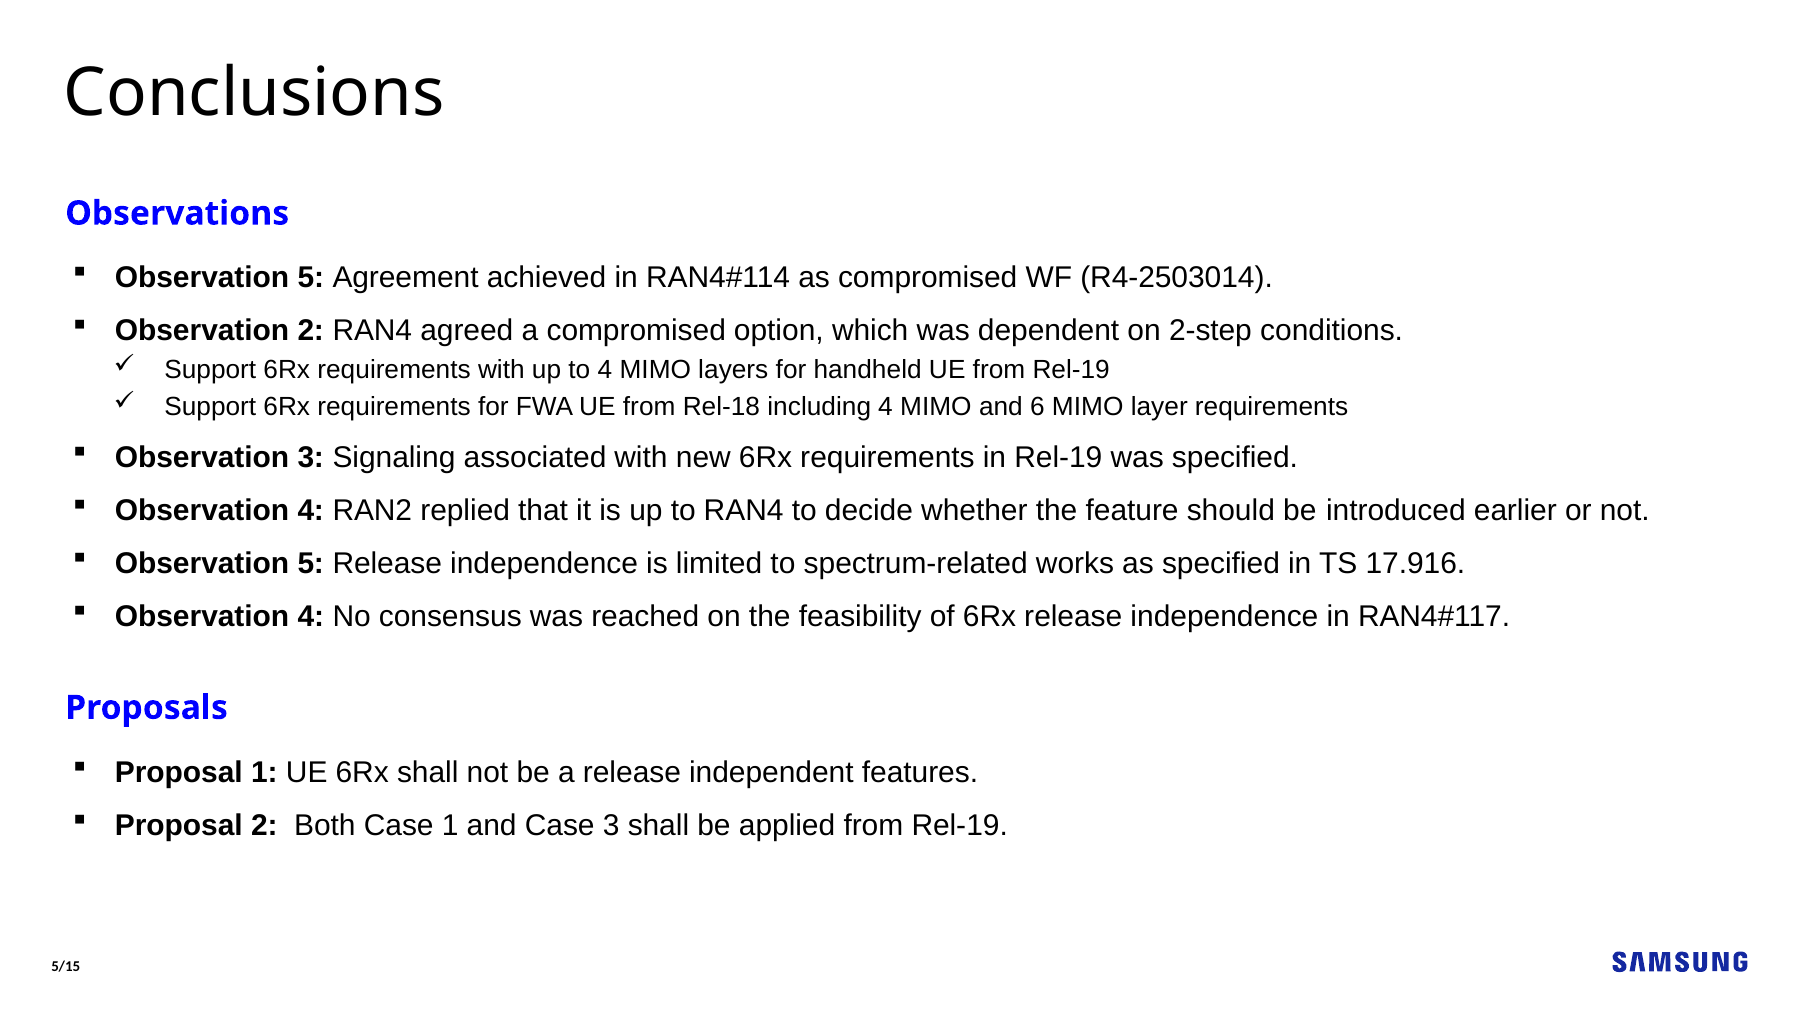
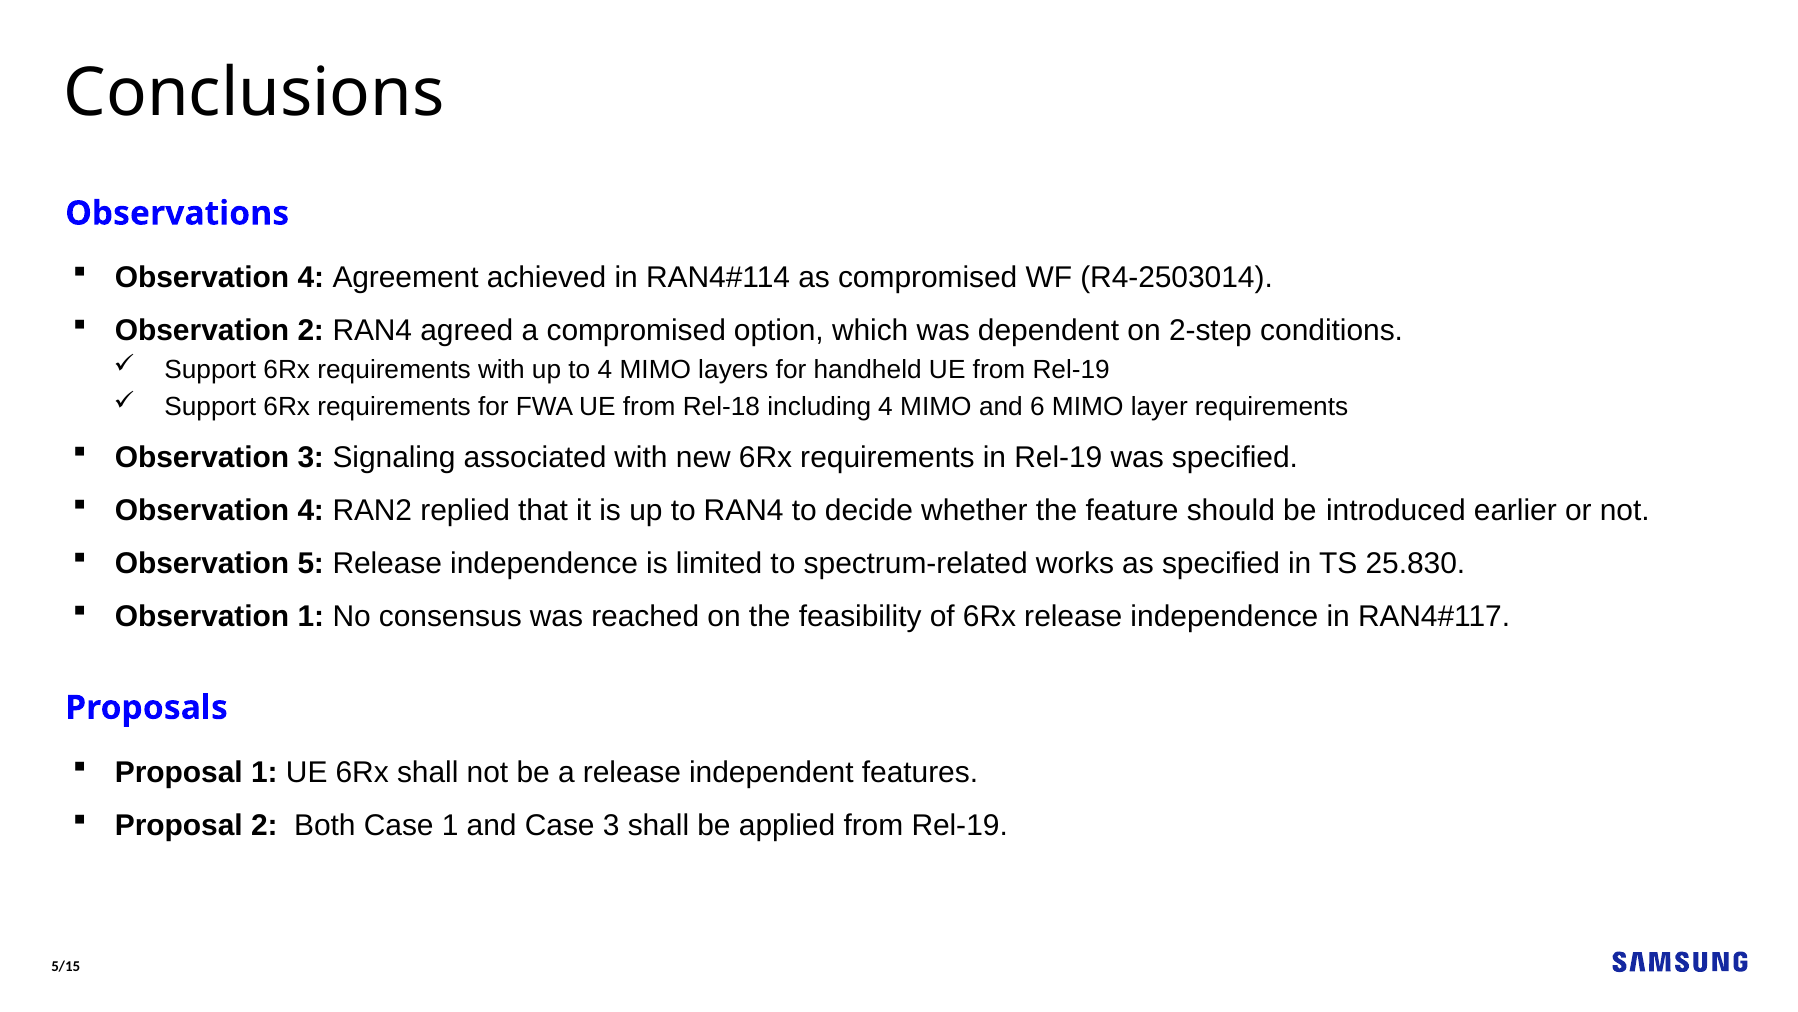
5: 5 -> 4 (311, 278)
17.916: 17.916 -> 25.830 (1415, 563)
4: 4 -> 1 (311, 616)
